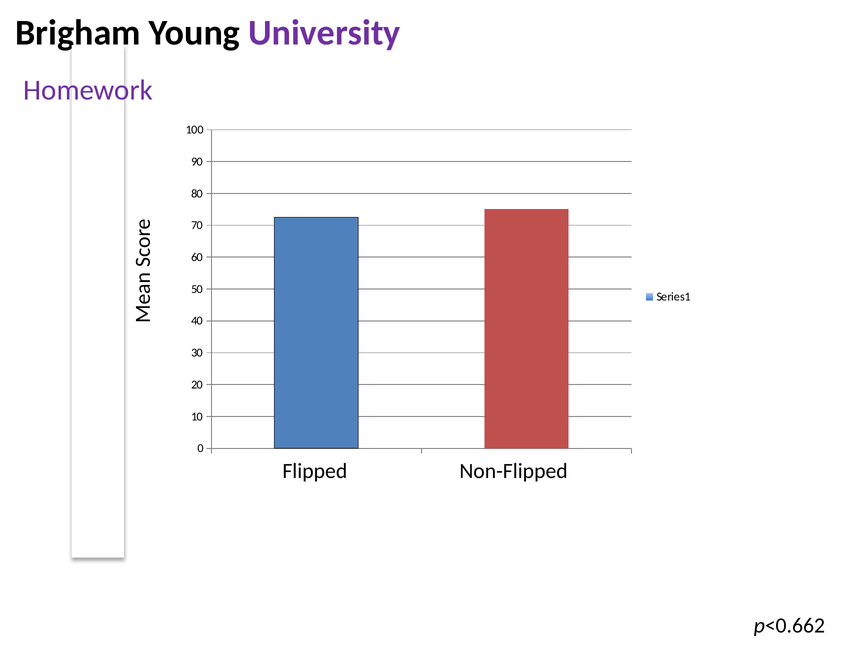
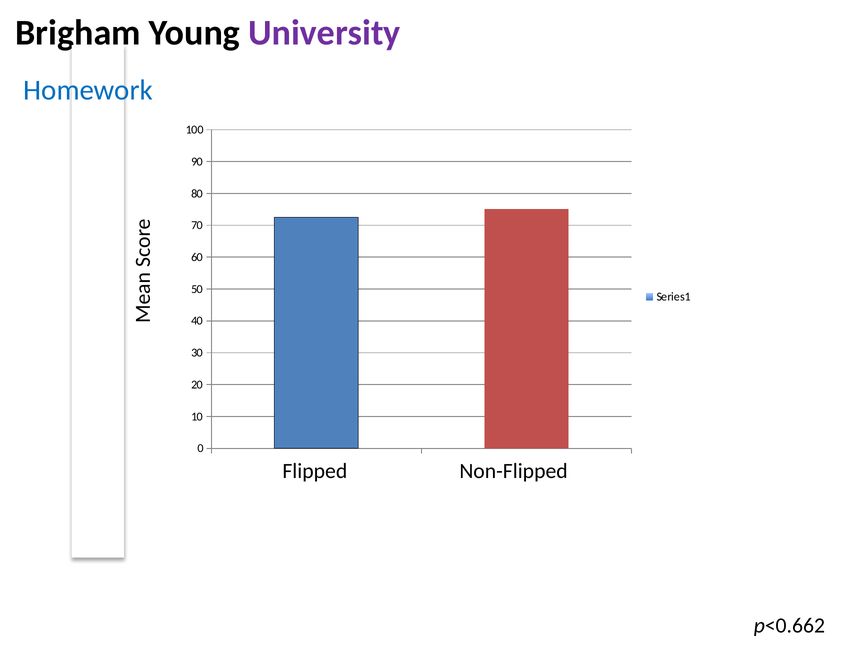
Homework colour: purple -> blue (88, 90)
